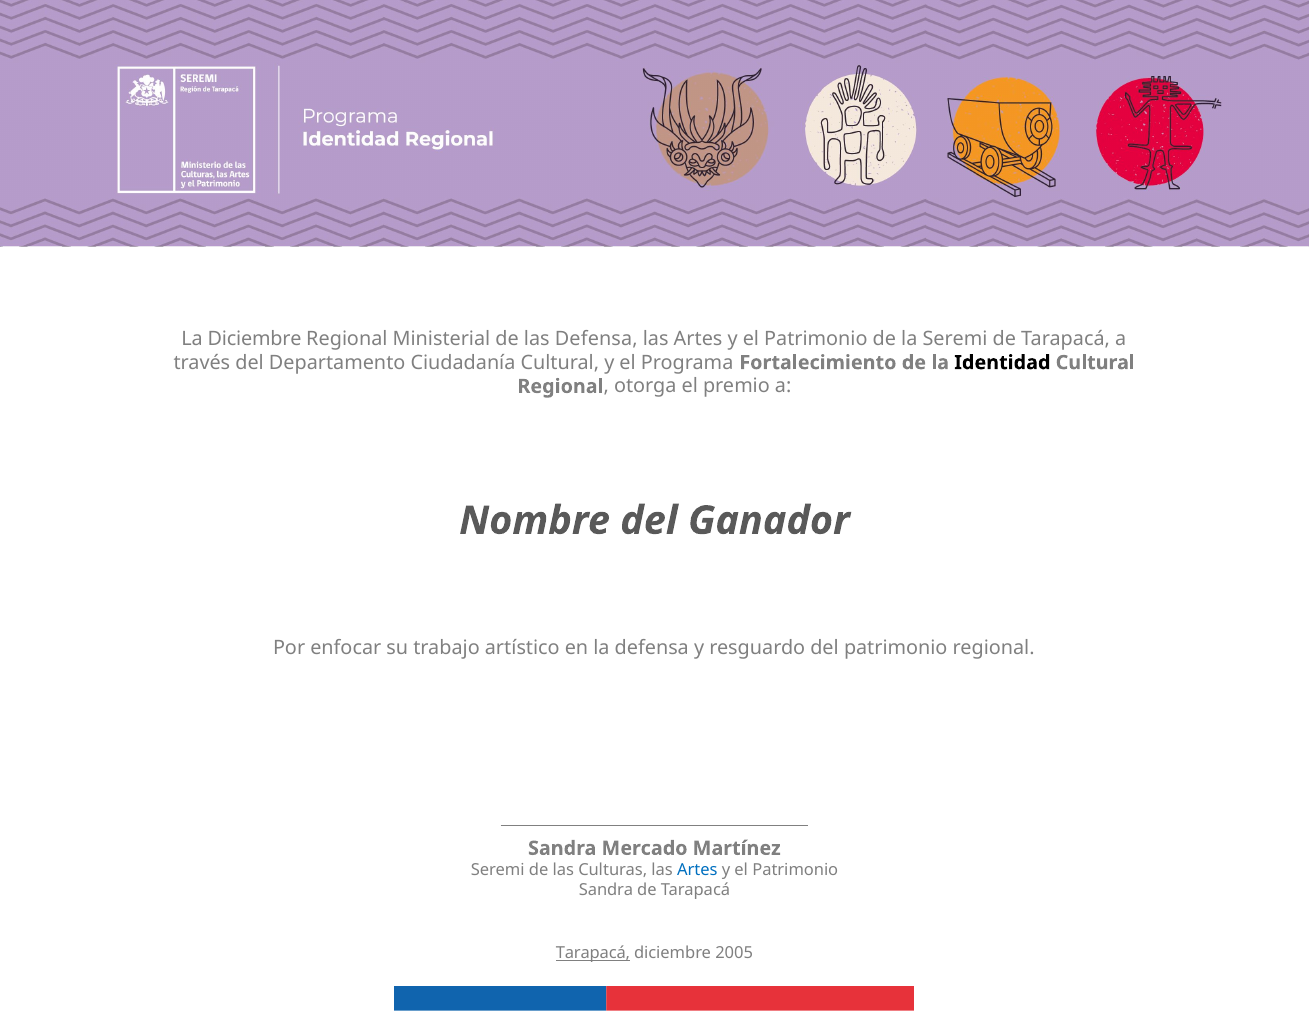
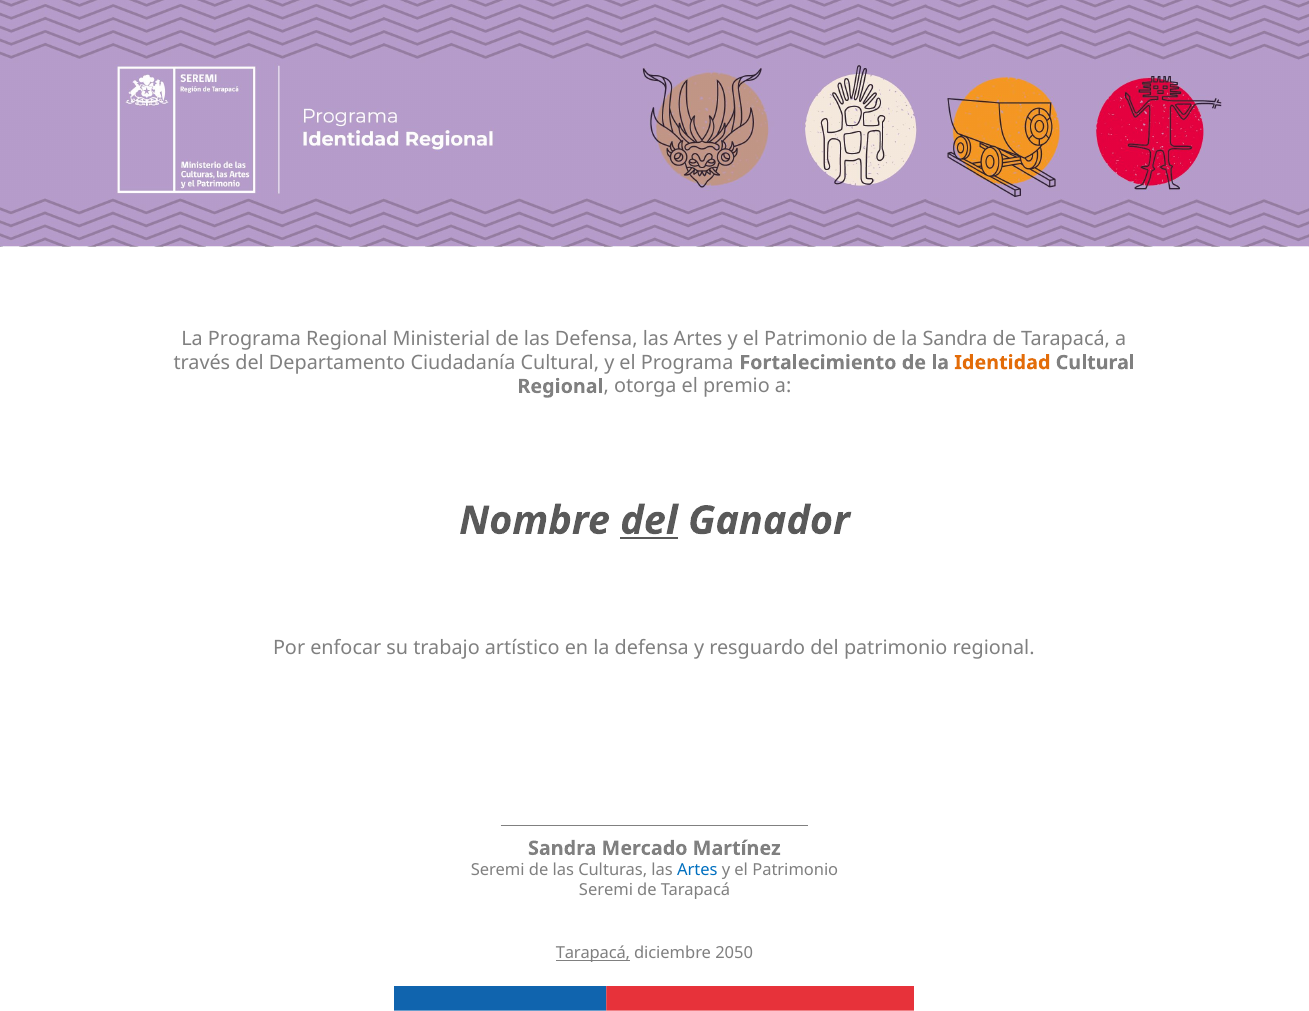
La Diciembre: Diciembre -> Programa (254, 339)
la Seremi: Seremi -> Sandra (955, 339)
Identidad colour: black -> orange (1002, 363)
del underline: none -> present (649, 521)
Sandra: Sandra -> Seremi (606, 890)
2005: 2005 -> 2050 (734, 954)
